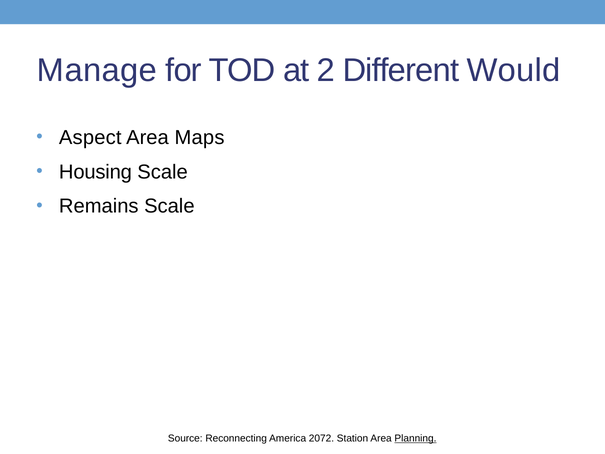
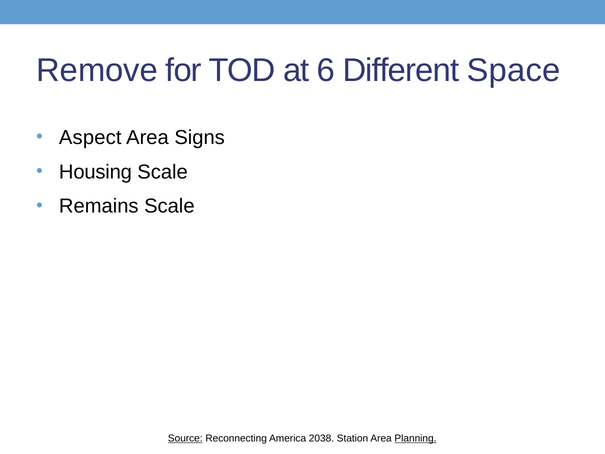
Manage: Manage -> Remove (97, 70)
2: 2 -> 6 (326, 70)
Would: Would -> Space (514, 70)
Maps: Maps -> Signs (200, 138)
Source underline: none -> present (185, 438)
2072: 2072 -> 2038 (321, 438)
